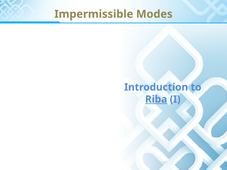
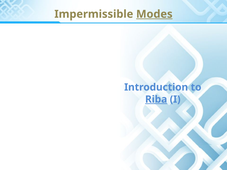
Modes underline: none -> present (154, 14)
